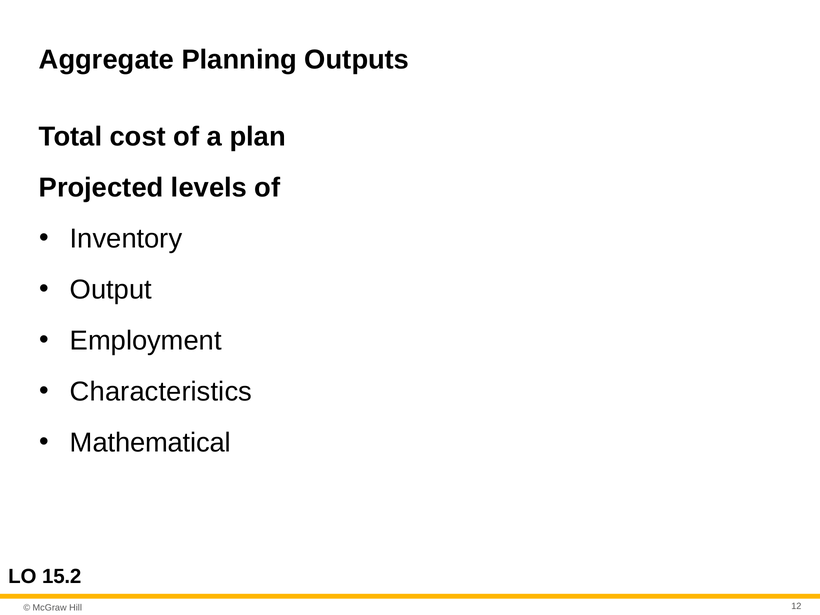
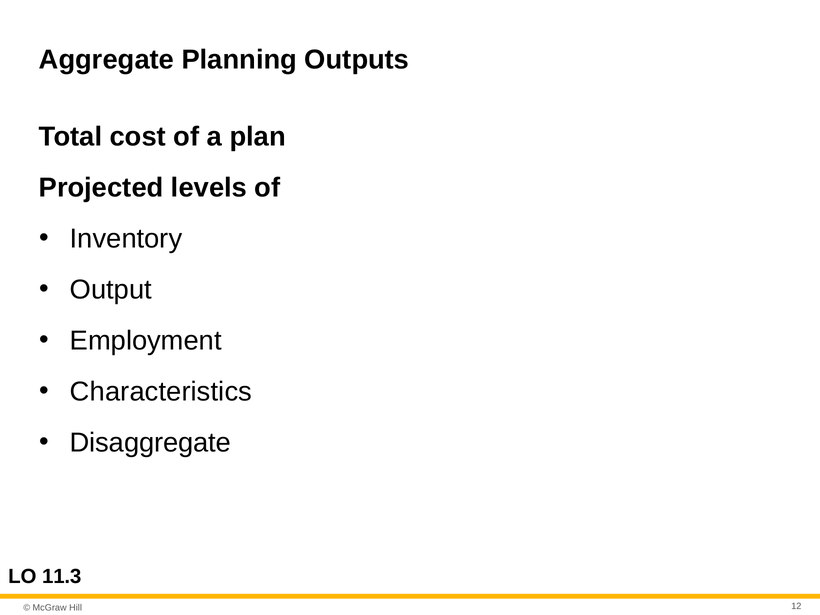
Mathematical: Mathematical -> Disaggregate (150, 443)
15.2: 15.2 -> 11.3 (62, 577)
